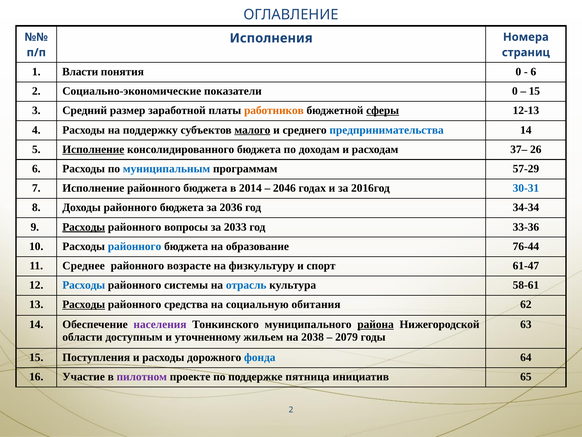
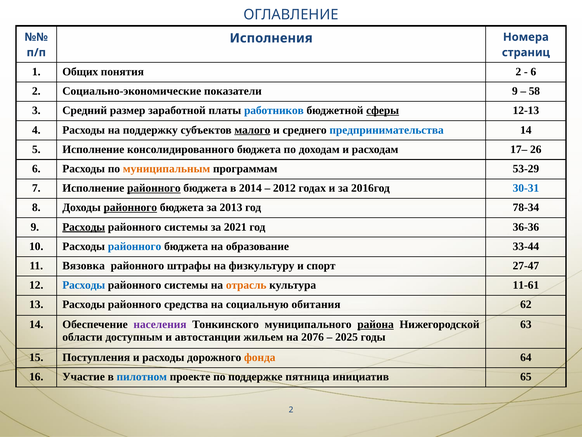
Власти: Власти -> Общих (80, 72)
понятия 0: 0 -> 2 (518, 72)
показатели 0: 0 -> 9 (515, 91)
15: 15 -> 58 (534, 91)
работников colour: orange -> blue (274, 110)
Исполнение underline: present -> none (93, 149)
37–: 37– -> 17– (519, 149)
муниципальным colour: blue -> orange (167, 169)
57-29: 57-29 -> 53-29 (526, 169)
районного underline: none -> present (154, 188)
2046: 2046 -> 2012 (284, 188)
районного underline: none -> present (130, 207)
2036: 2036 -> 2013 (231, 207)
34-34: 34-34 -> 78-34 (526, 207)
вопросы: вопросы -> системы (186, 227)
2033: 2033 -> 2021 (235, 227)
33-36: 33-36 -> 36-36 (526, 227)
76-44: 76-44 -> 33-44 (526, 246)
Среднее: Среднее -> Вязовка (84, 265)
возрасте: возрасте -> штрафы (189, 265)
61-47: 61-47 -> 27-47 (526, 265)
отрасль colour: blue -> orange (246, 285)
58-61: 58-61 -> 11-61 (526, 285)
Расходы underline: present -> none (84, 304)
уточненному: уточненному -> автостанции (208, 337)
2038: 2038 -> 2076 (313, 337)
2079: 2079 -> 2025 (347, 337)
фонда colour: blue -> orange (260, 357)
пилотном colour: purple -> blue (142, 376)
